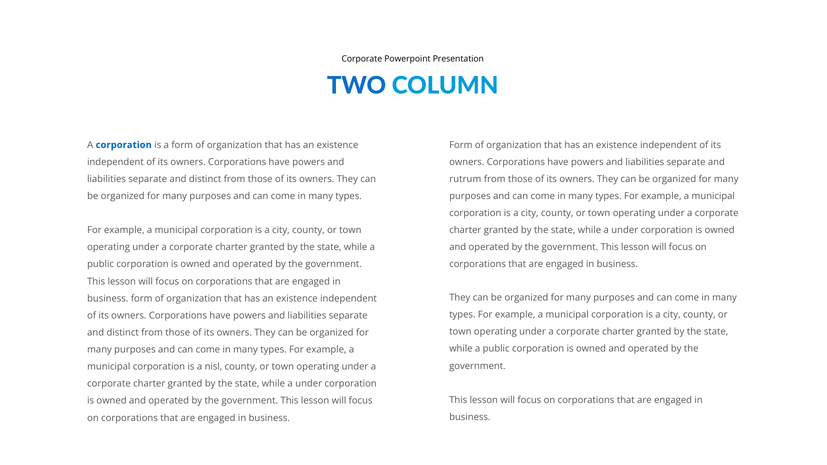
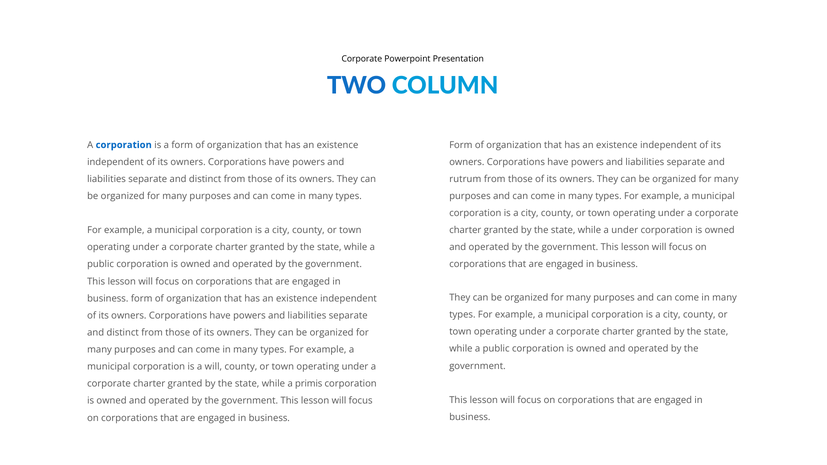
a nisl: nisl -> will (213, 367)
under: under -> primis (309, 384)
